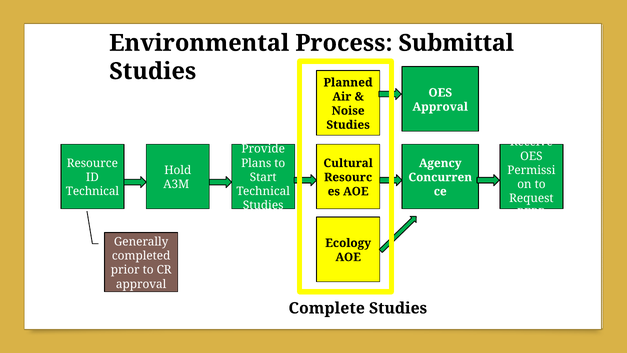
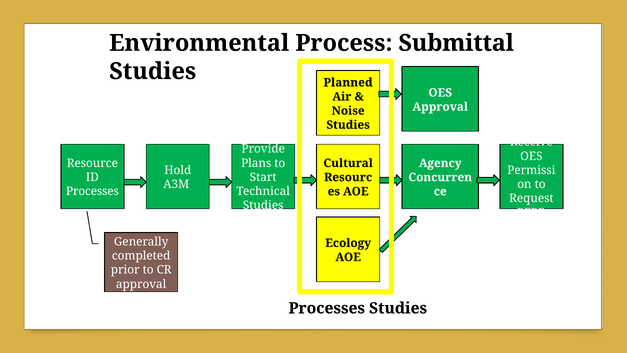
Technical: Technical -> Processes (92, 191)
Complete: Complete -> Processes (327, 308)
